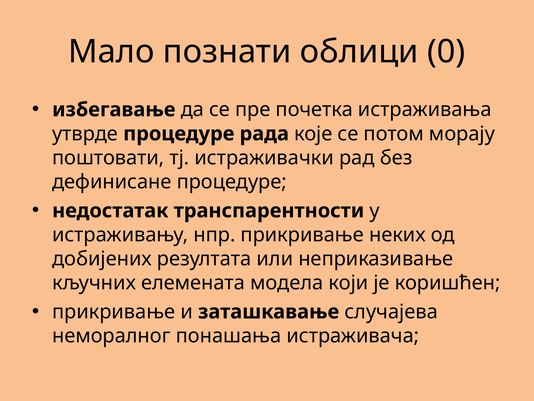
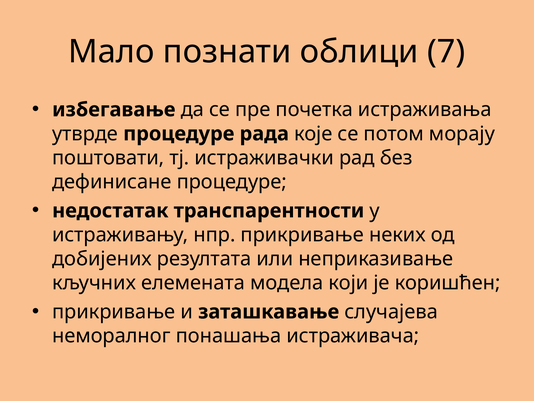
0: 0 -> 7 (446, 52)
